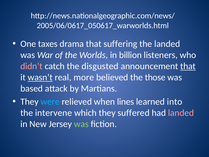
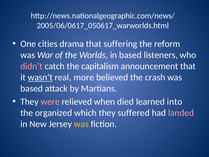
taxes: taxes -> cities (48, 44)
the landed: landed -> reform (167, 44)
in billion: billion -> based (130, 55)
disgusted: disgusted -> capitalism (100, 66)
that underline: present -> none (188, 66)
those: those -> crash (155, 77)
were colour: light blue -> pink (50, 101)
lines: lines -> died (125, 101)
intervene: intervene -> organized (54, 113)
was colour: light green -> yellow (81, 124)
